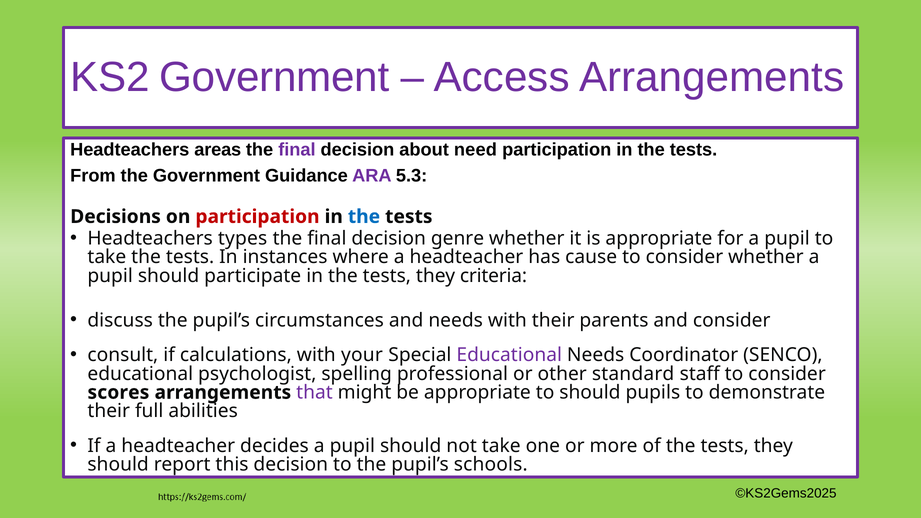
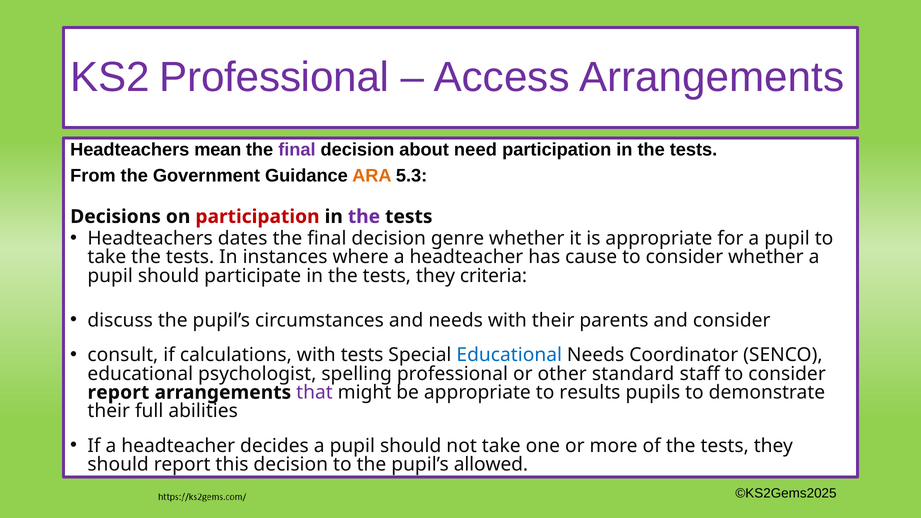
KS2 Government: Government -> Professional (274, 77)
areas: areas -> mean (218, 150)
ARA colour: purple -> orange (372, 176)
the colour: blue -> purple (364, 217)
types: types -> dates (243, 238)
with your: your -> tests (362, 355)
Educational colour: purple -> blue (509, 355)
scores: scores -> report (118, 392)
to should: should -> results (590, 392)
schools: schools -> allowed (491, 465)
